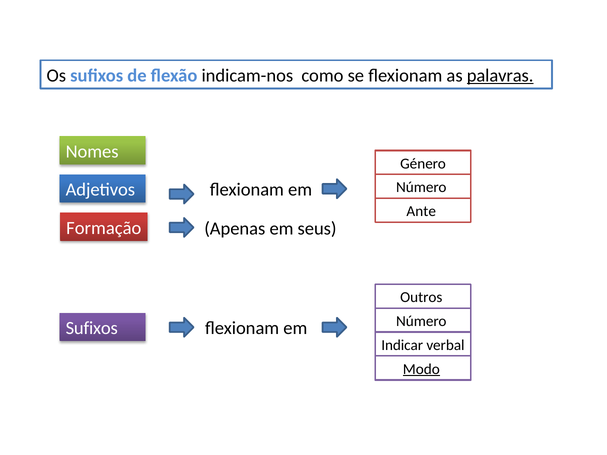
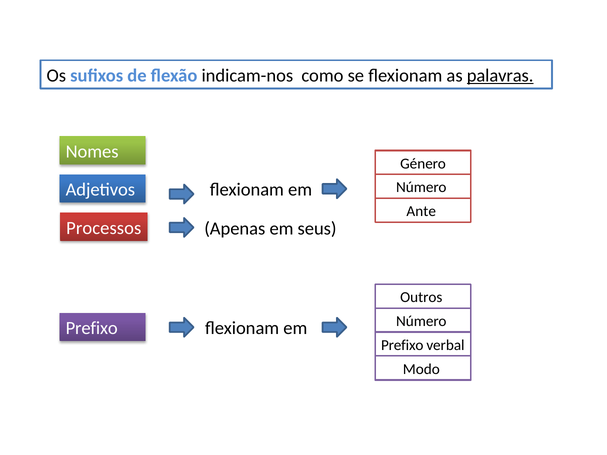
Formação: Formação -> Processos (104, 228)
Sufixos: Sufixos -> Prefixo (92, 329)
Indicar: Indicar -> Prefixo (402, 345)
Modo underline: present -> none (421, 369)
